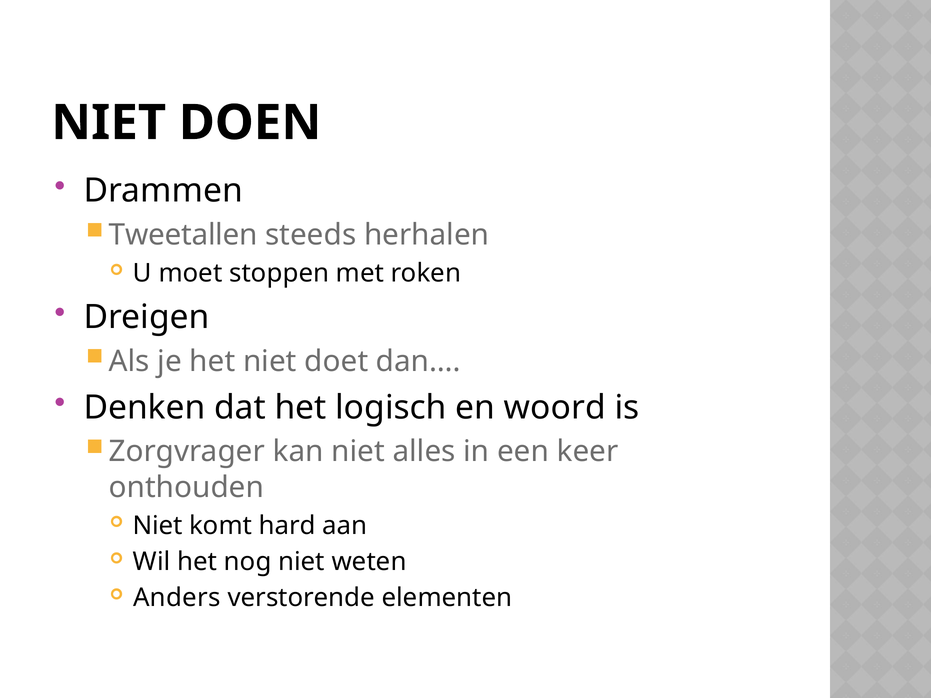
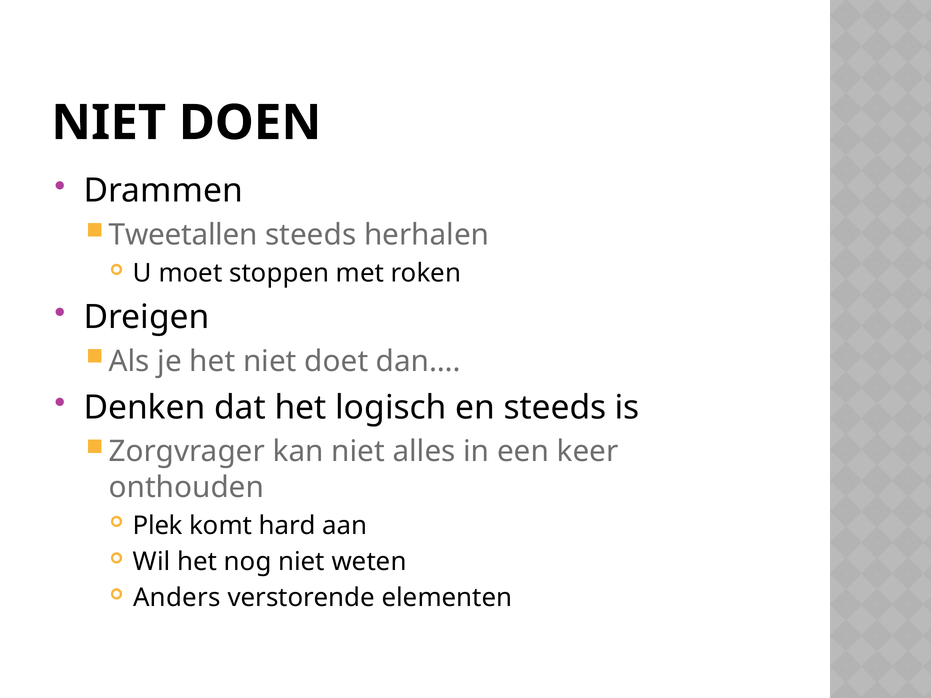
en woord: woord -> steeds (555, 408)
Niet: Niet -> Plek (158, 526)
